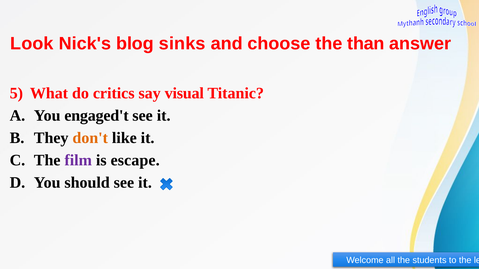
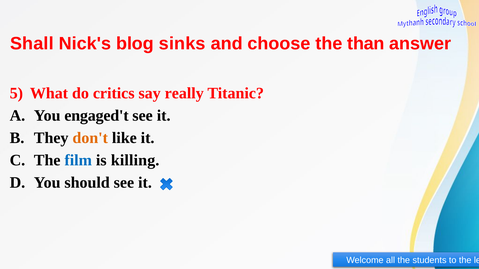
Look: Look -> Shall (32, 44)
visual: visual -> really (184, 94)
film colour: purple -> blue (78, 161)
escape: escape -> killing (135, 161)
